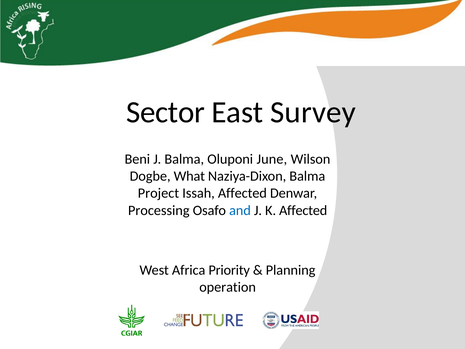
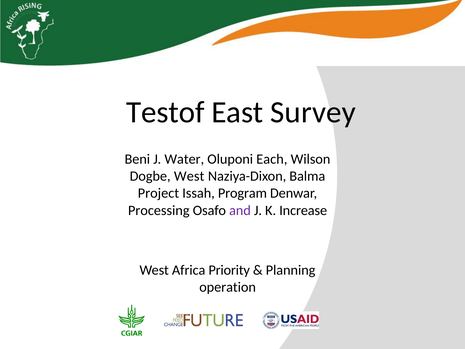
Sector: Sector -> Testof (165, 112)
J Balma: Balma -> Water (184, 159)
June: June -> Each (272, 159)
Dogbe What: What -> West (189, 176)
Issah Affected: Affected -> Program (242, 193)
and colour: blue -> purple (240, 210)
K Affected: Affected -> Increase (303, 210)
